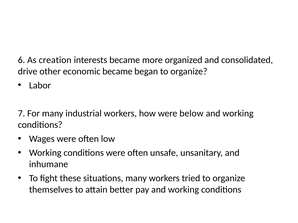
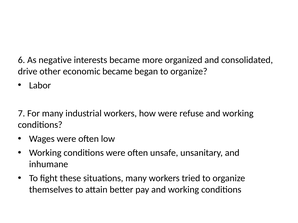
creation: creation -> negative (55, 60)
below: below -> refuse (192, 114)
